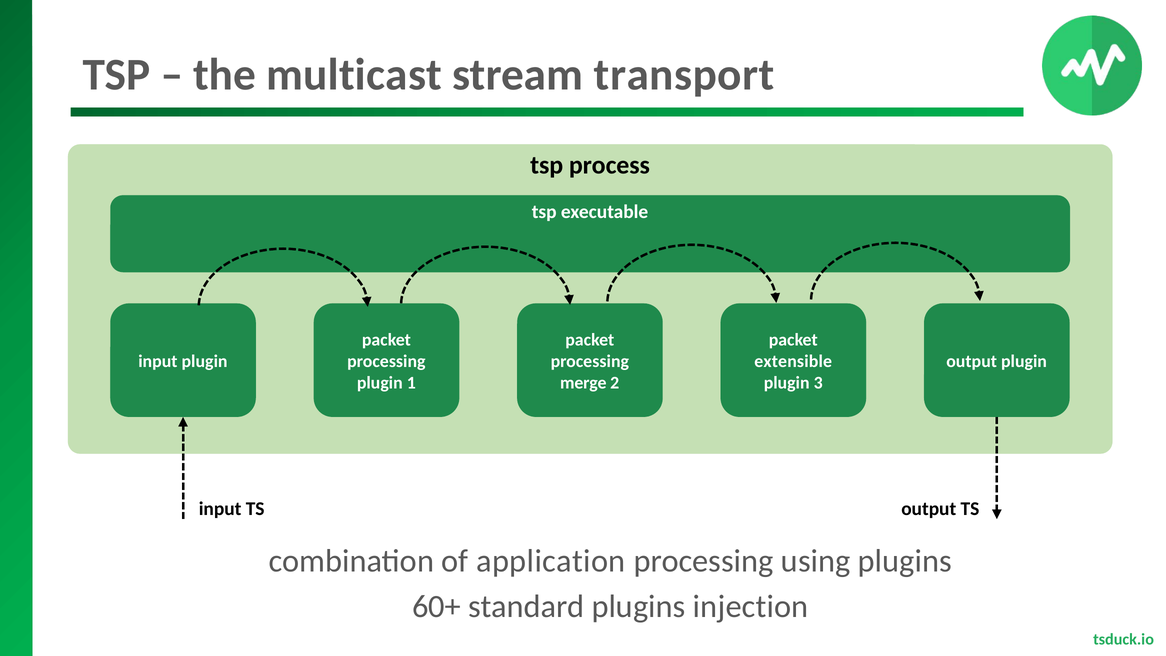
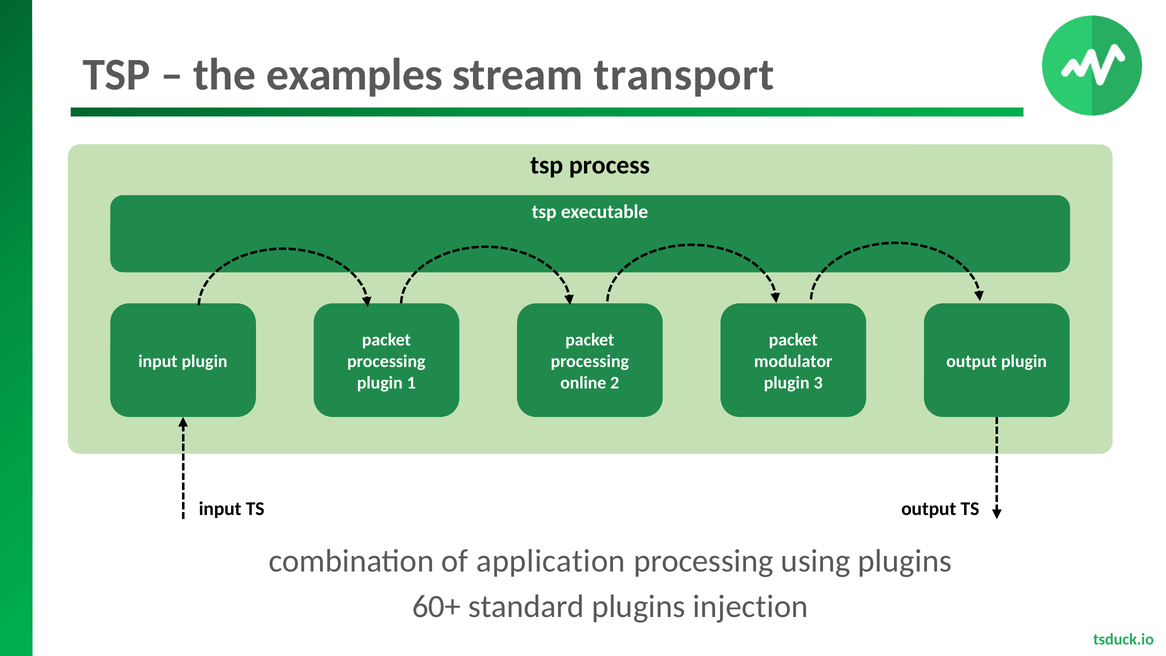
multicast: multicast -> examples (354, 75)
extensible: extensible -> modulator (793, 361)
merge: merge -> online (583, 383)
